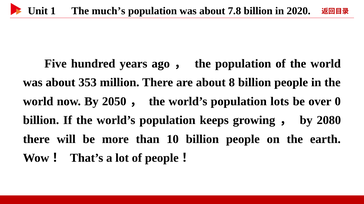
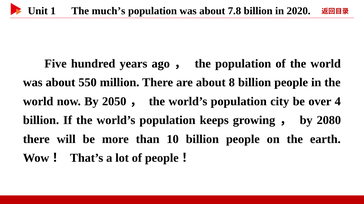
353: 353 -> 550 (88, 83)
lots: lots -> city (280, 102)
0: 0 -> 4 (338, 102)
